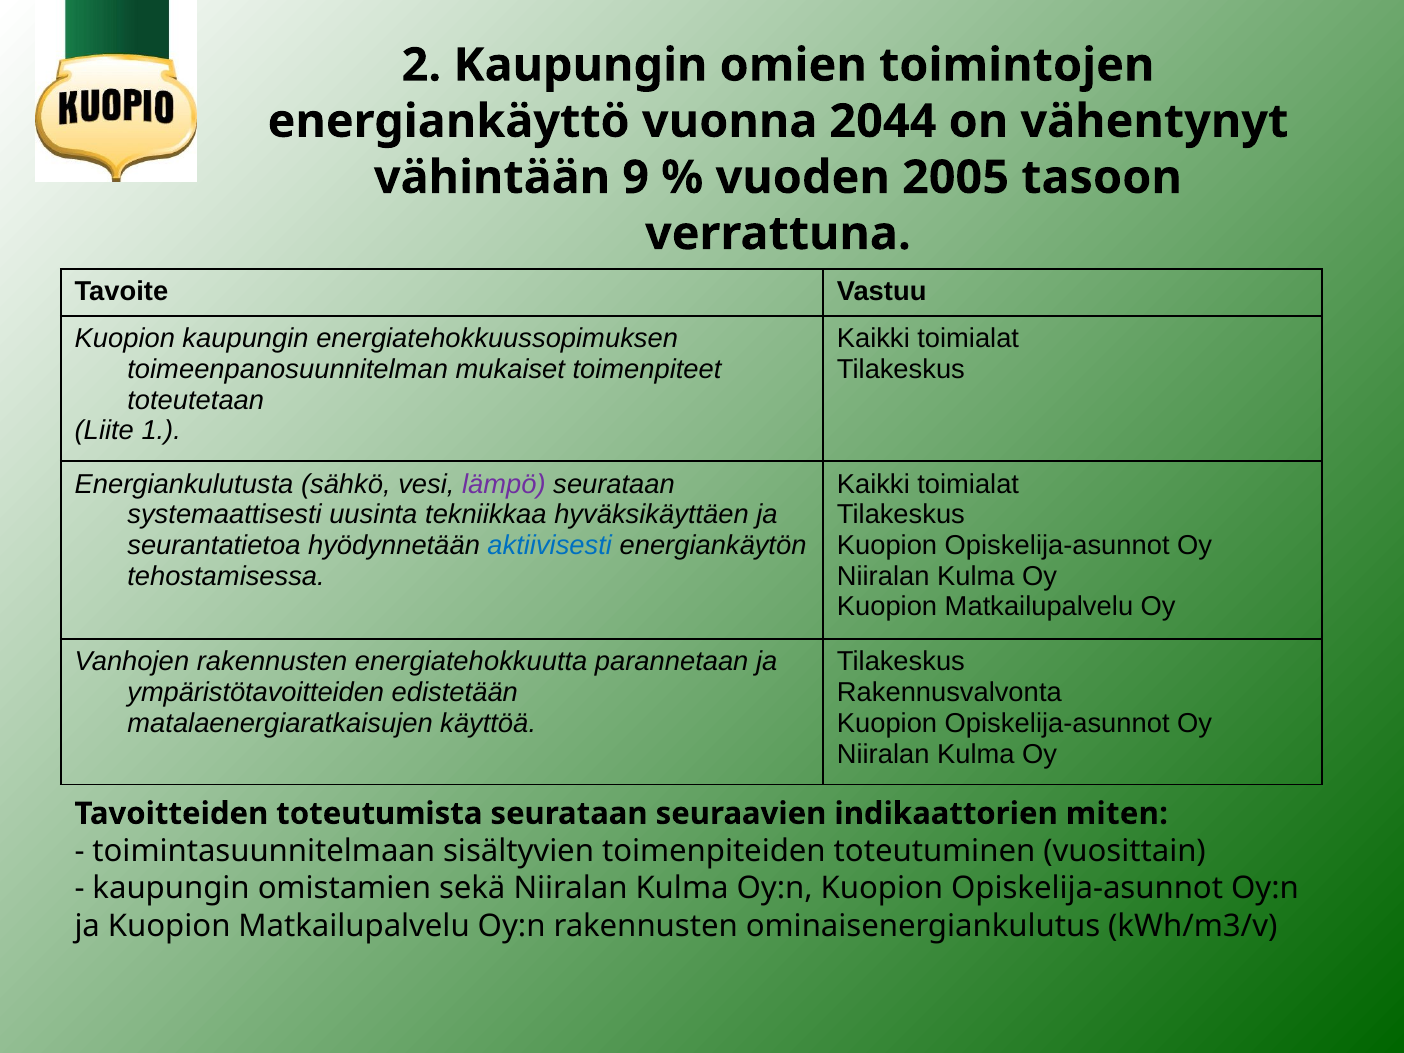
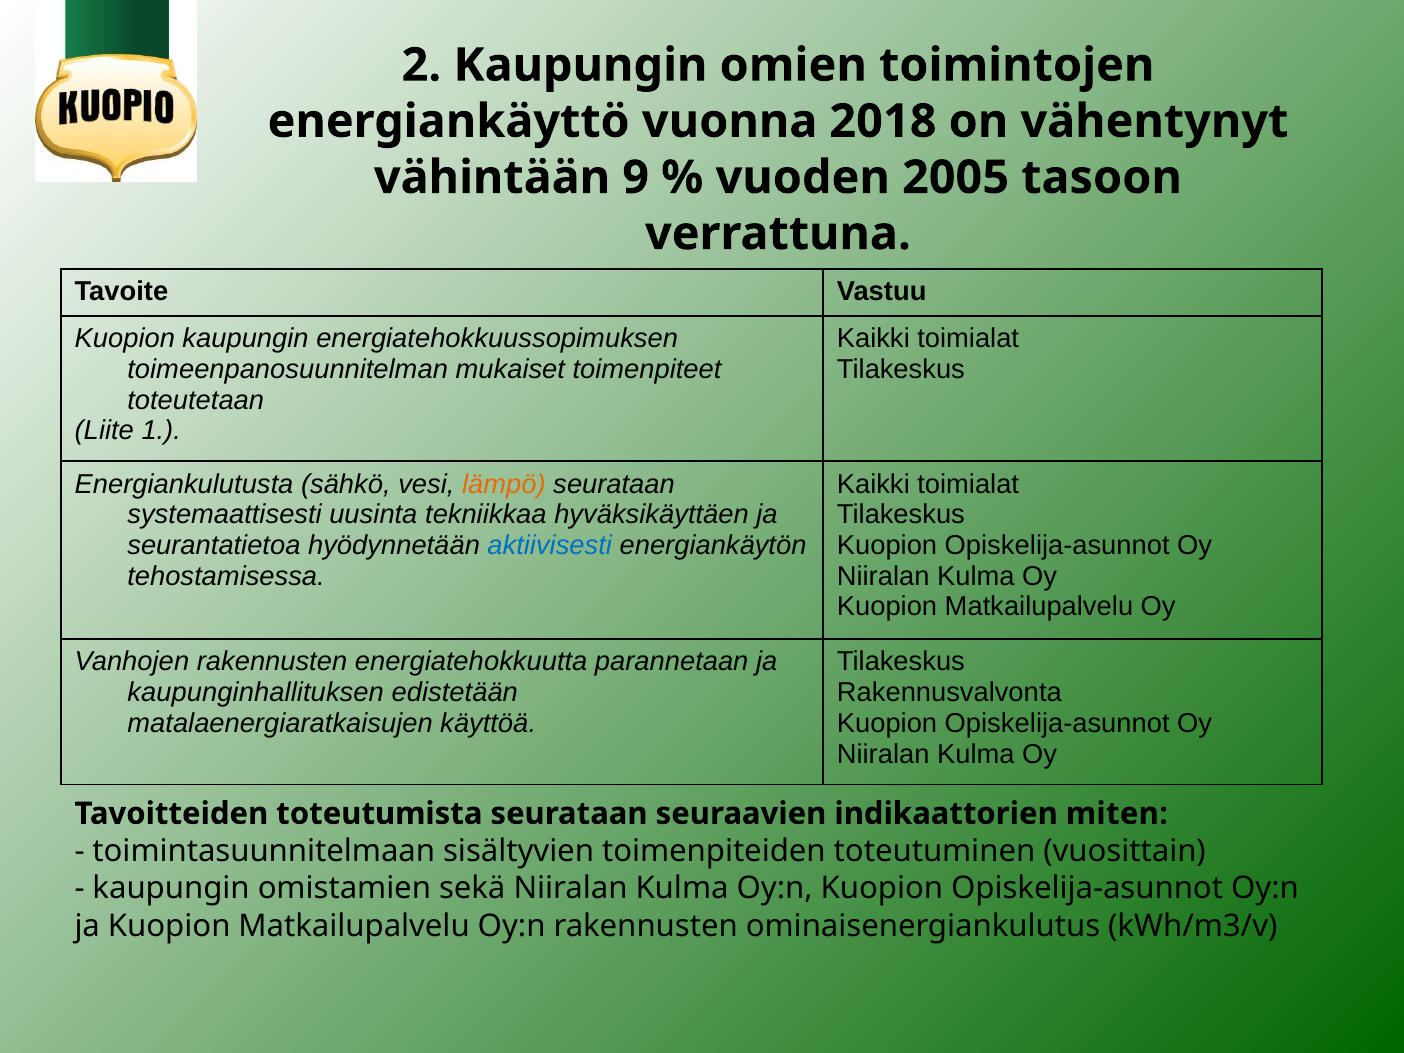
2044: 2044 -> 2018 (883, 121)
lämpö colour: purple -> orange (504, 484)
ympäristötavoitteiden: ympäristötavoitteiden -> kaupunginhallituksen (256, 693)
